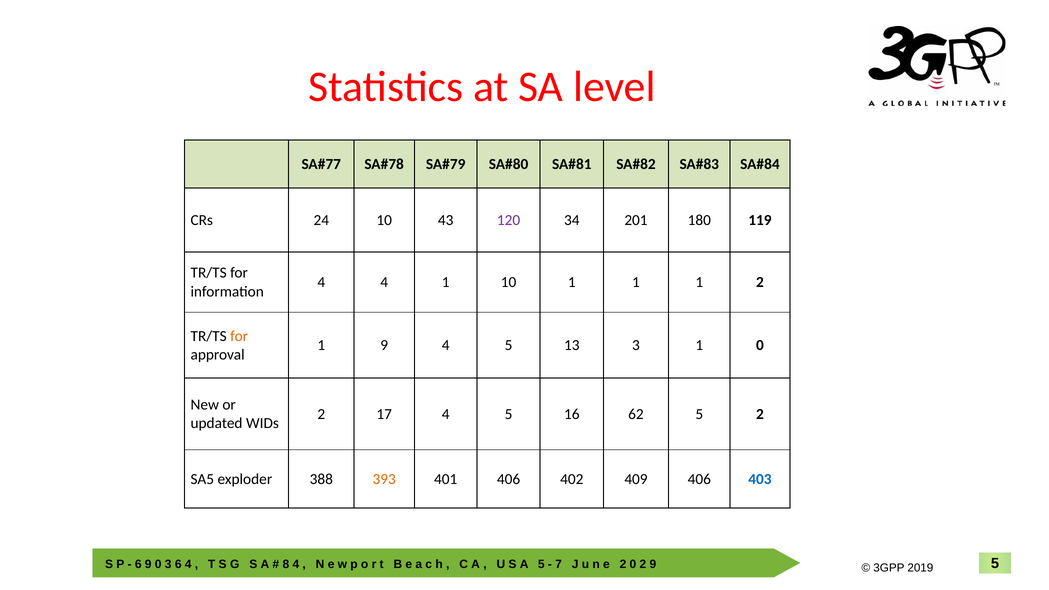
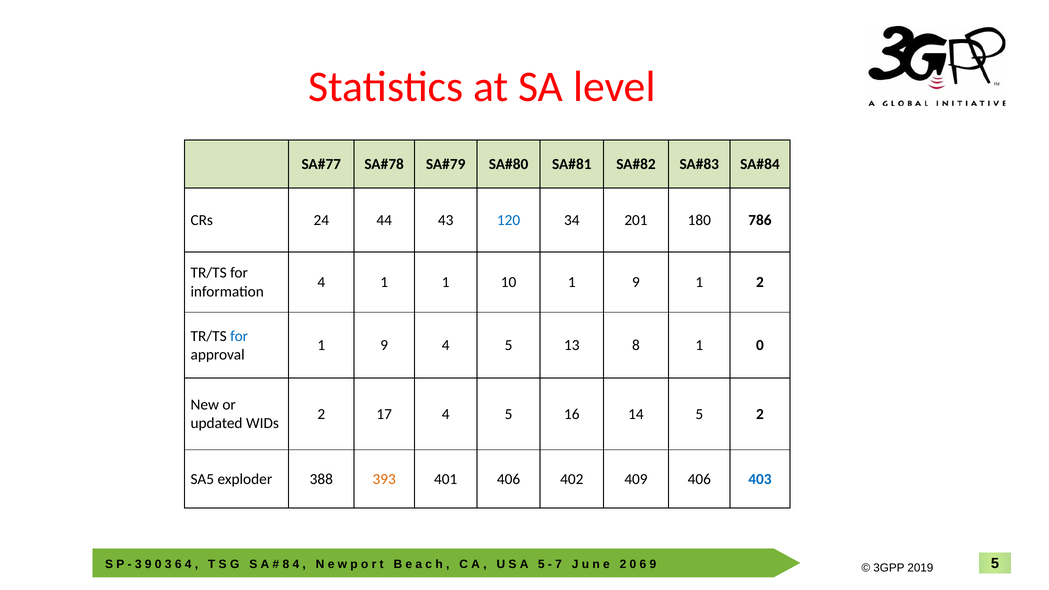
24 10: 10 -> 44 (384, 220)
120 colour: purple -> blue (509, 220)
119: 119 -> 786 (760, 220)
4 4: 4 -> 1 (384, 282)
10 1 1: 1 -> 9 (636, 282)
for colour: orange -> blue (239, 336)
13 3: 3 -> 8 (636, 345)
62: 62 -> 14 (636, 414)
6: 6 -> 3 (138, 565)
0 2: 2 -> 6 (643, 565)
